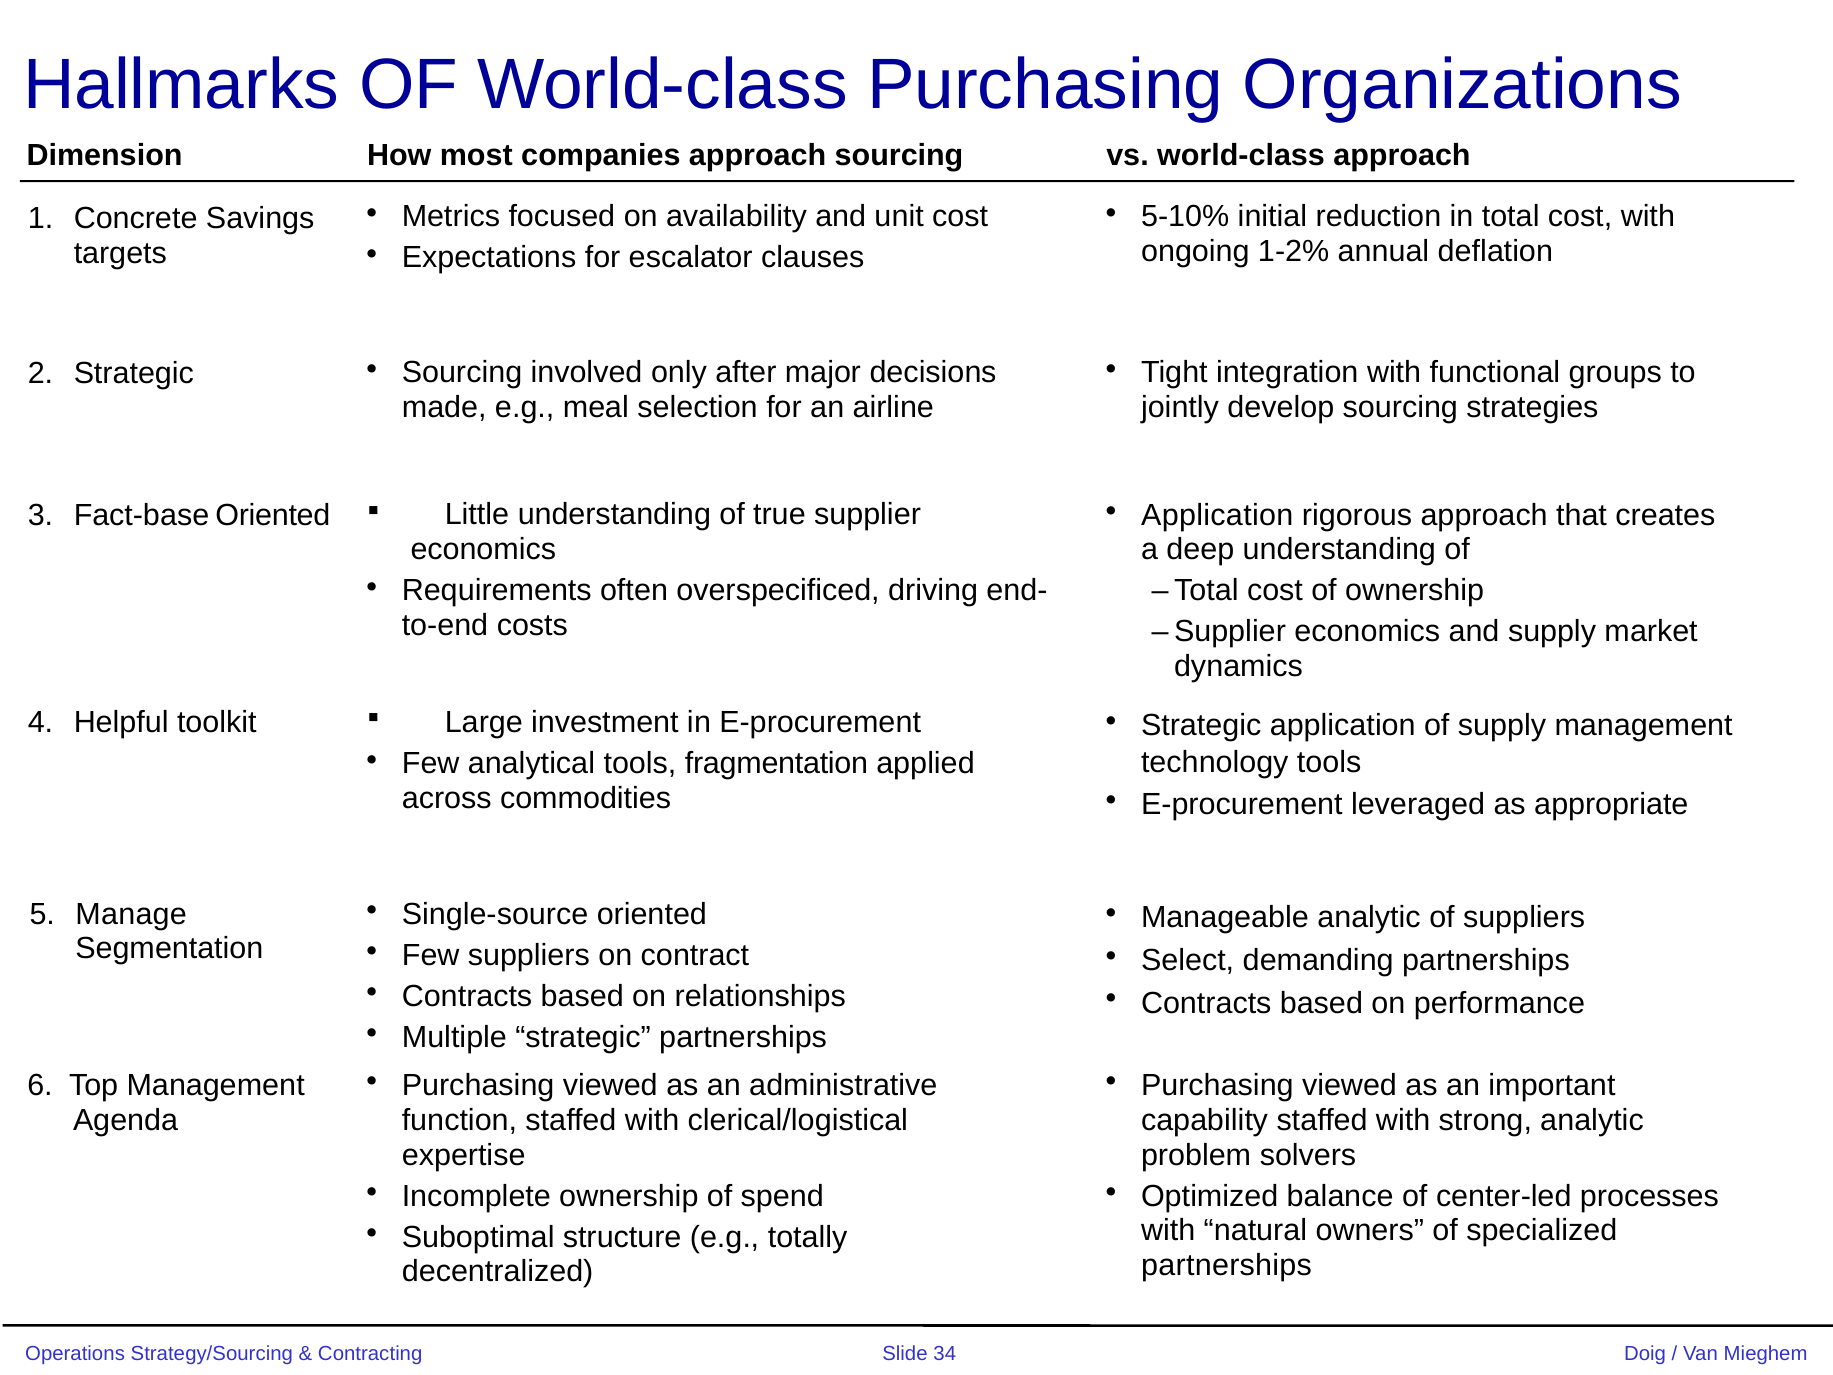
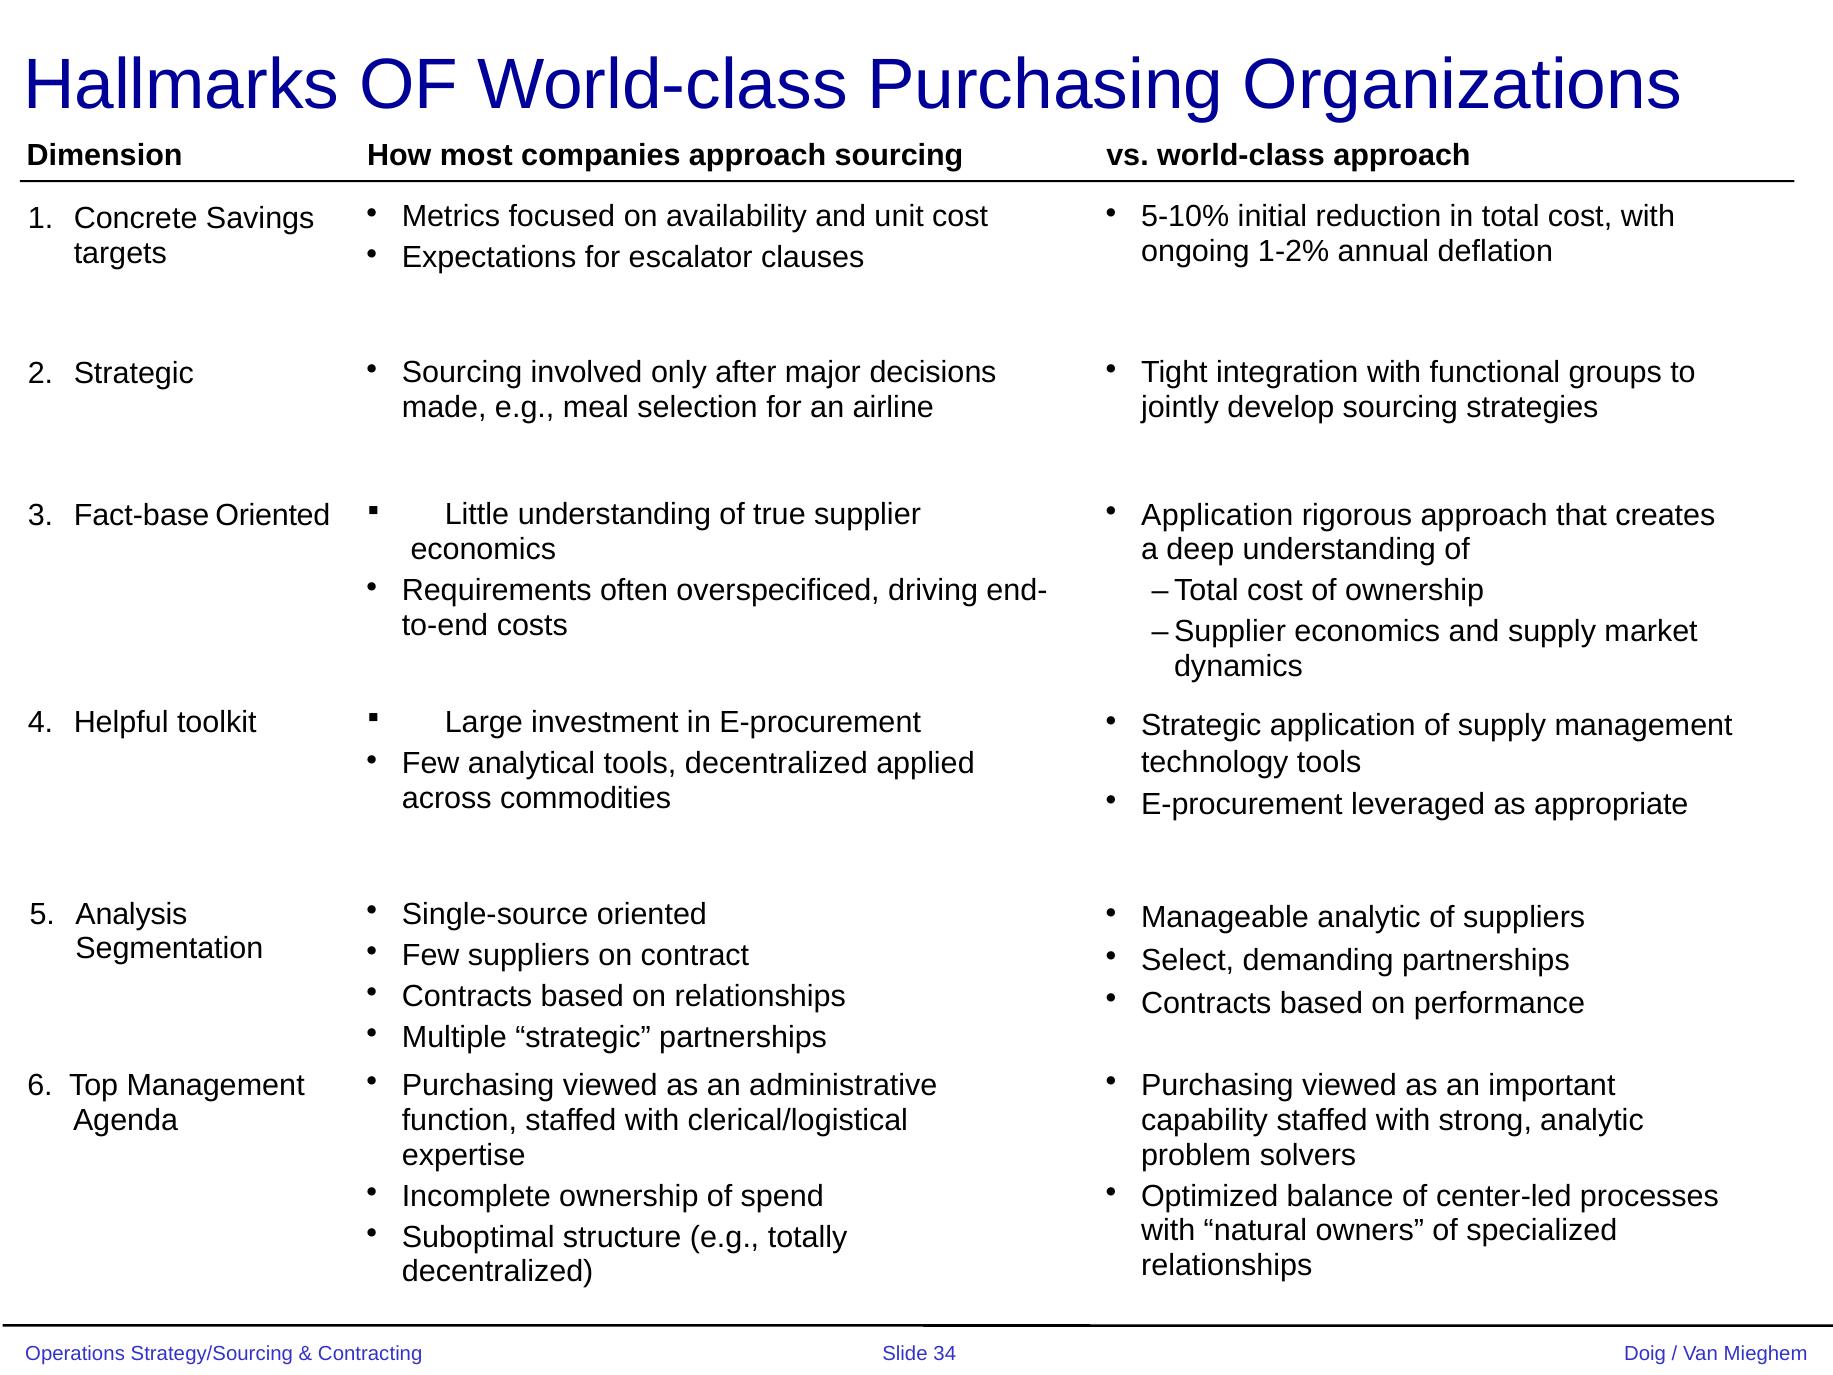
tools fragmentation: fragmentation -> decentralized (776, 764)
Manage: Manage -> Analysis (131, 914)
partnerships: partnerships -> relationships (1227, 1266)
